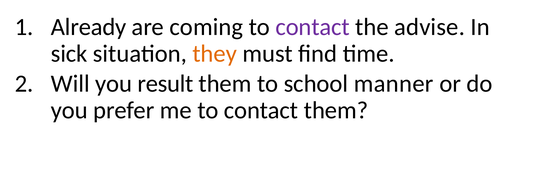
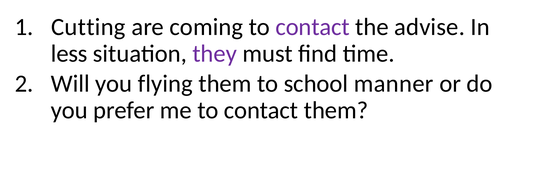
Already: Already -> Cutting (88, 27)
sick: sick -> less (69, 54)
they colour: orange -> purple (215, 54)
result: result -> flying (165, 84)
